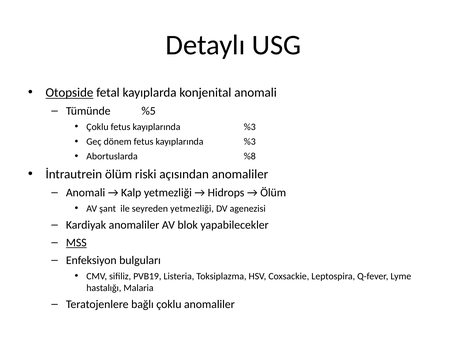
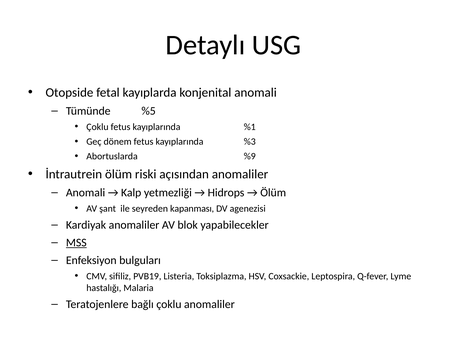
Otopside underline: present -> none (69, 93)
%3: %3 -> %1 (250, 127)
%8: %8 -> %9 (250, 156)
seyreden yetmezliği: yetmezliği -> kapanması (192, 209)
